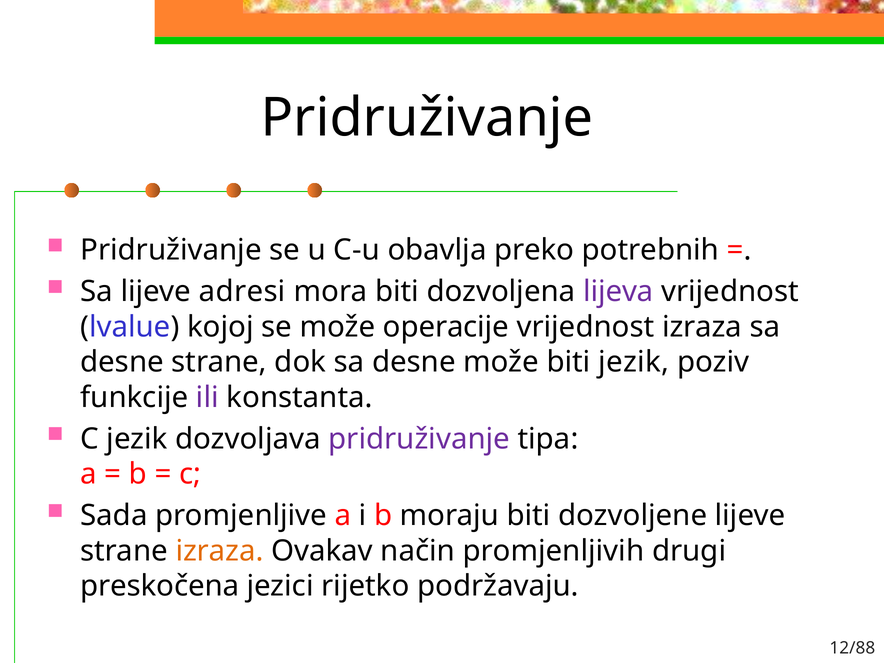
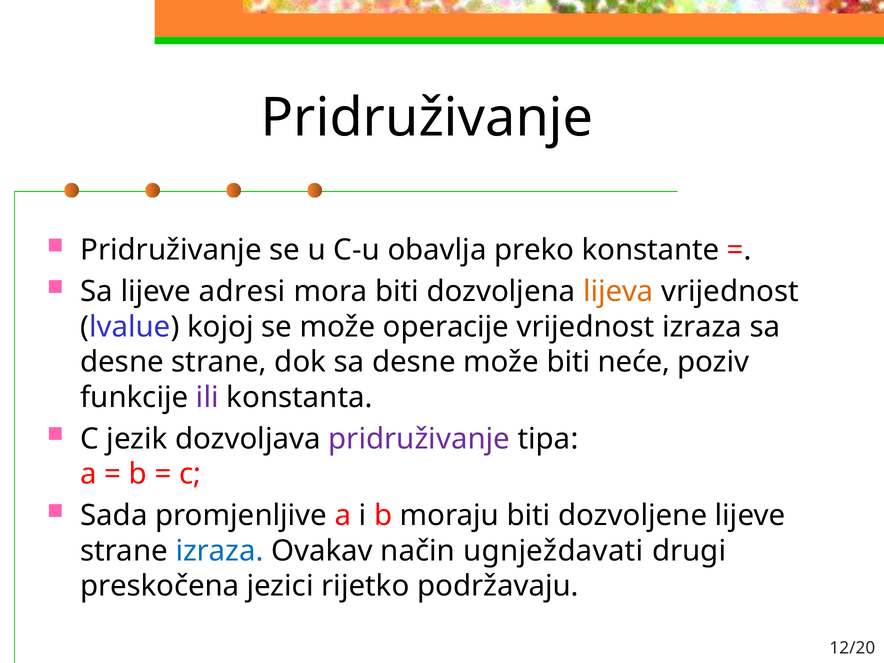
potrebnih: potrebnih -> konstante (651, 250)
lijeva colour: purple -> orange (618, 291)
biti jezik: jezik -> neće (634, 362)
izraza colour: orange -> blue (219, 551)
promjenljivih: promjenljivih -> ugnježdavati (553, 551)
12/88: 12/88 -> 12/20 (852, 648)
